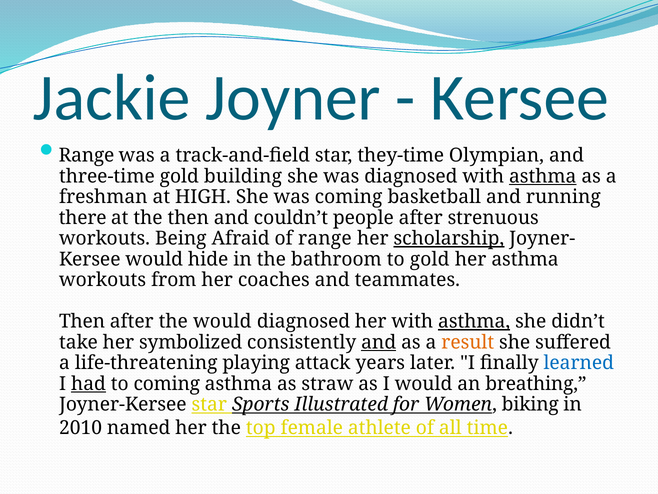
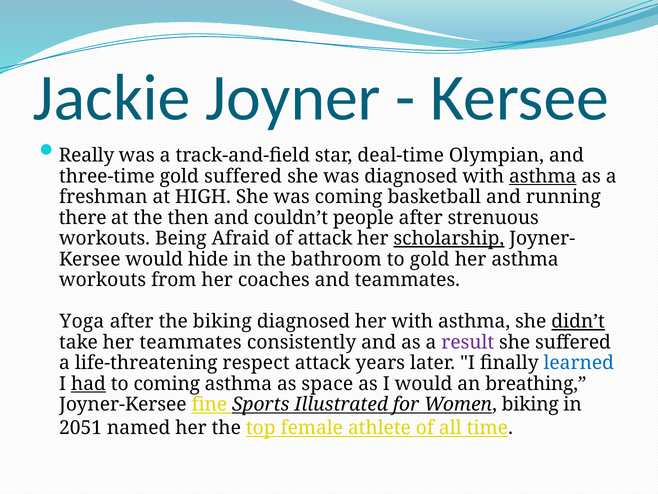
Range: Range -> Really (87, 155)
they-time: they-time -> deal-time (401, 155)
gold building: building -> suffered (243, 176)
of range: range -> attack (325, 238)
Then: Then -> Yoga (82, 321)
the would: would -> biking (222, 321)
asthma underline: present -> none (474, 321)
didn’t underline: none -> present (578, 321)
her symbolized: symbolized -> teammates (190, 342)
and underline: present -> none (379, 342)
result colour: orange -> purple (468, 342)
playing: playing -> respect (256, 363)
straw: straw -> space (327, 383)
Joyner-Kersee star: star -> fine (209, 404)
2010: 2010 -> 2051 (81, 428)
